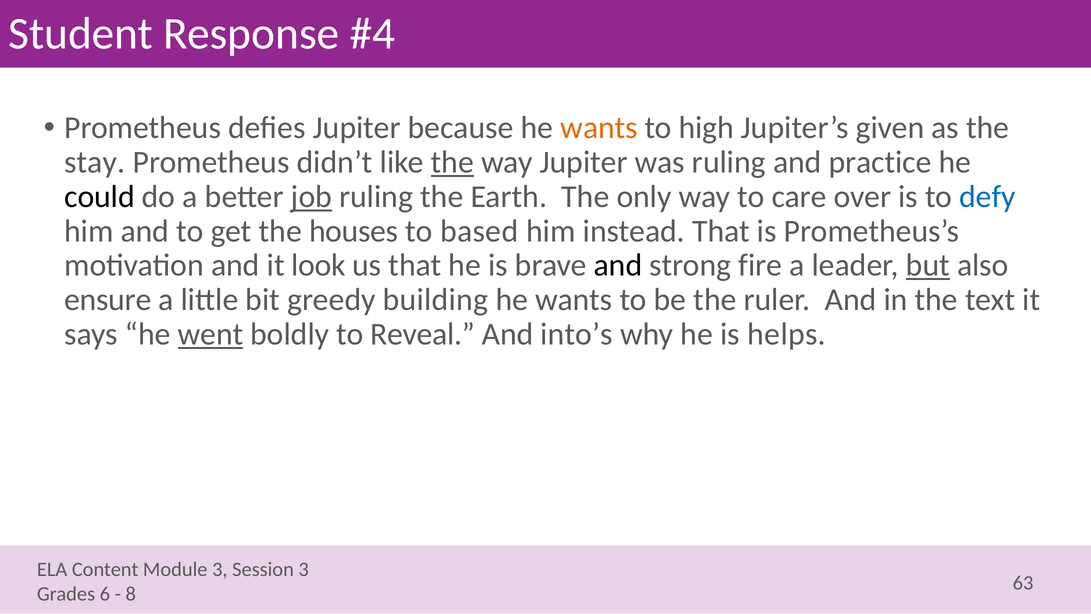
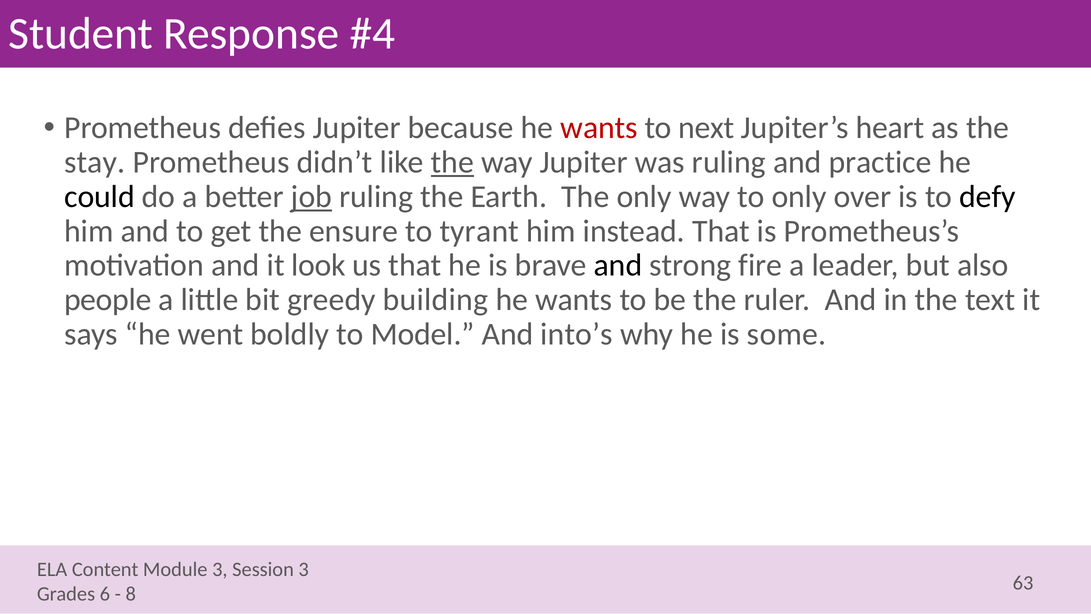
wants colour: orange -> red (599, 128)
high: high -> next (706, 128)
given: given -> heart (890, 128)
to care: care -> only (799, 197)
defy colour: blue -> black (988, 197)
houses: houses -> ensure (354, 231)
based: based -> tyrant (479, 231)
but underline: present -> none (928, 265)
ensure: ensure -> people (108, 300)
went underline: present -> none (211, 334)
Reveal: Reveal -> Model (423, 334)
helps: helps -> some (787, 334)
